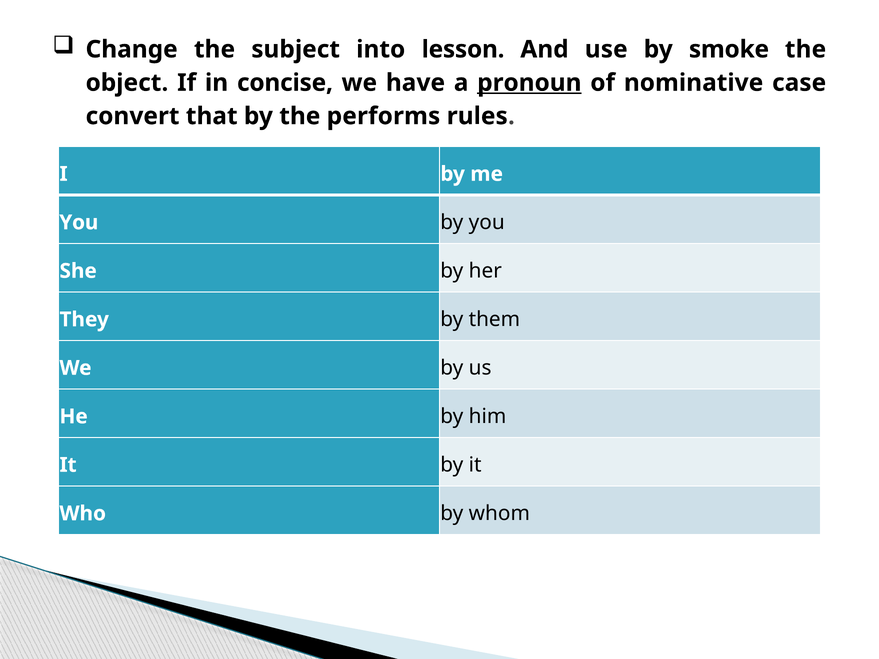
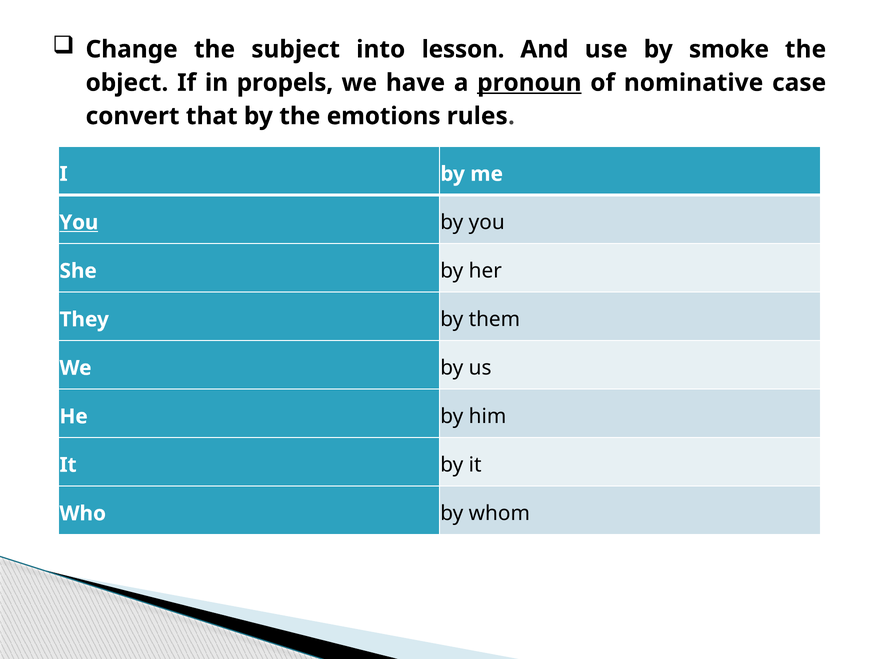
concise: concise -> propels (285, 83)
performs: performs -> emotions (384, 116)
You underline: none -> present (79, 223)
